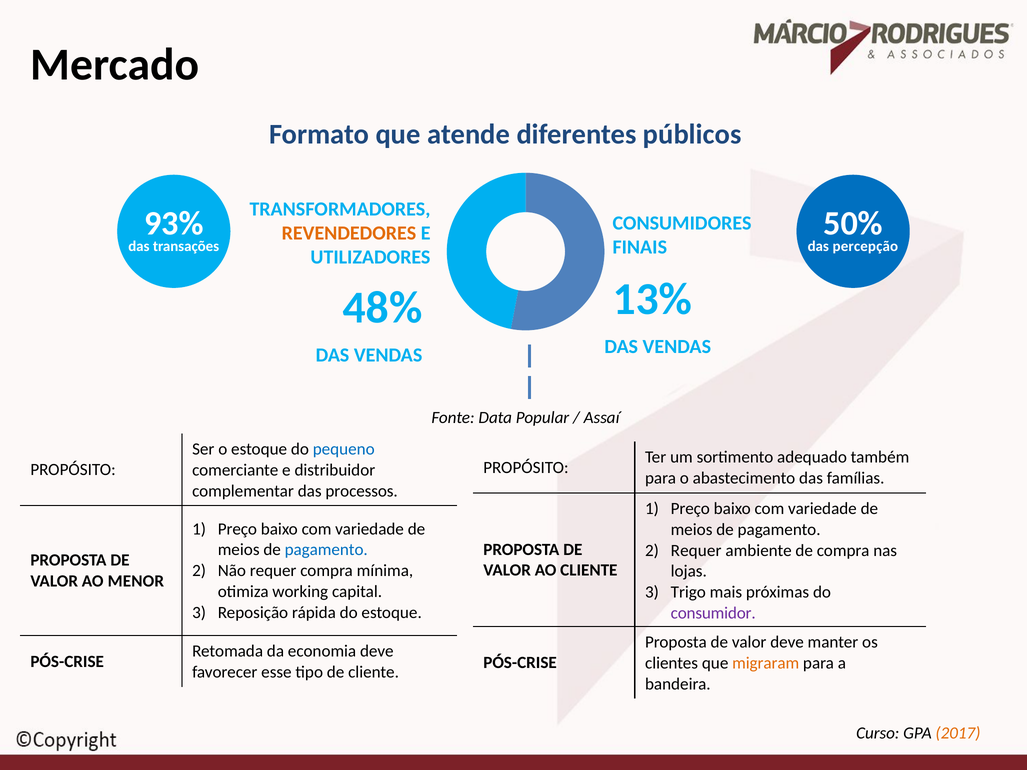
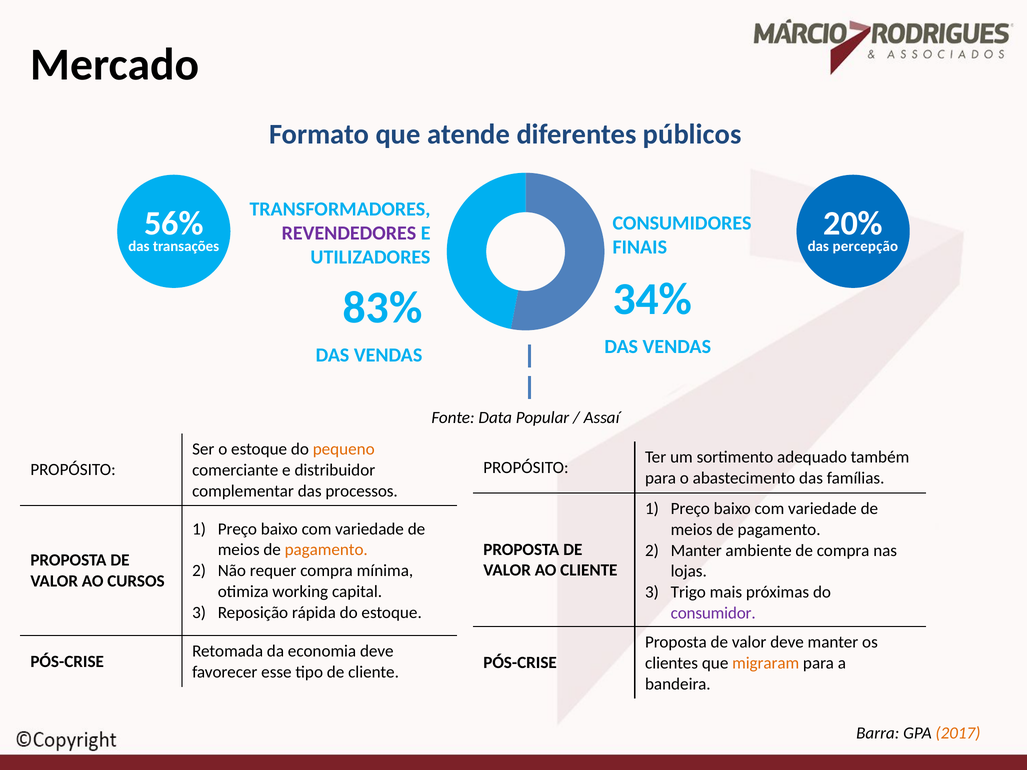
93%: 93% -> 56% (174, 224)
50%: 50% -> 20% (853, 224)
REVENDEDORES colour: orange -> purple (349, 233)
13%: 13% -> 34% (652, 299)
48%: 48% -> 83% (383, 308)
pequeno colour: blue -> orange (344, 449)
pagamento colour: blue -> orange (326, 550)
Requer: Requer -> Manter (696, 551)
MENOR: MENOR -> CURSOS (136, 581)
Curso: Curso -> Barra (878, 733)
